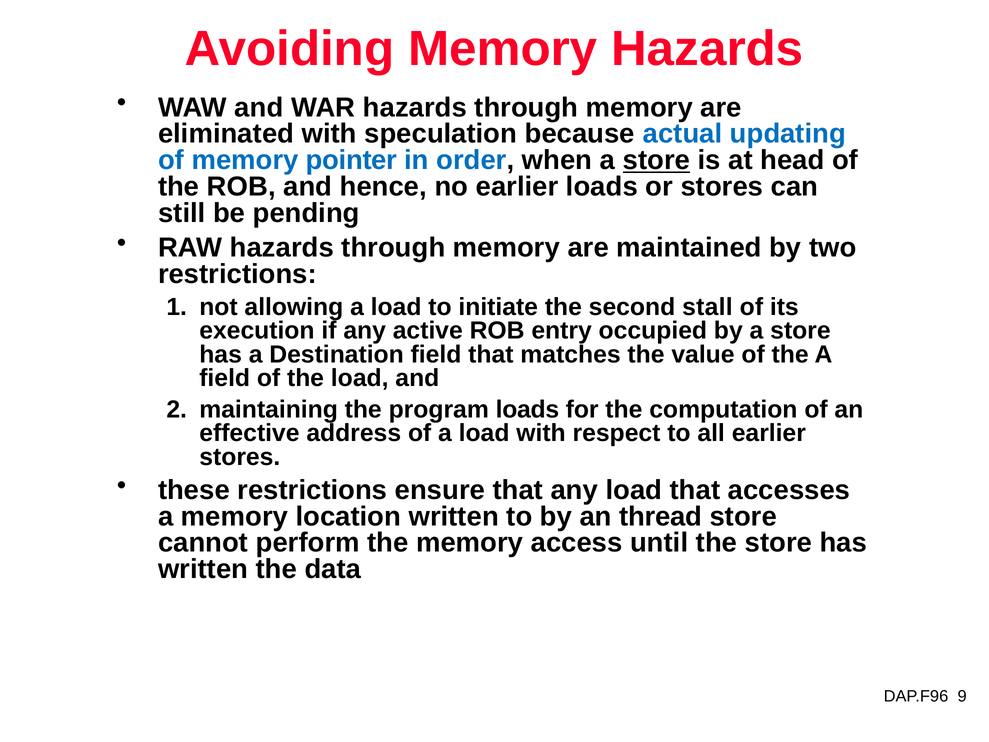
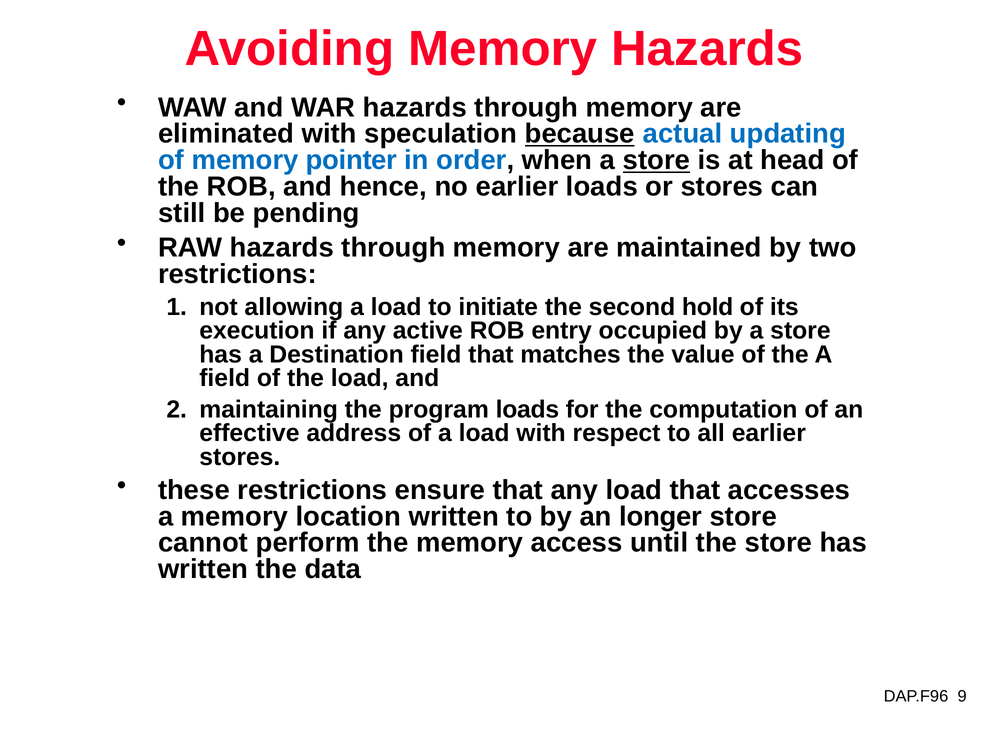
because underline: none -> present (580, 134)
stall: stall -> hold (708, 307)
thread: thread -> longer (661, 516)
